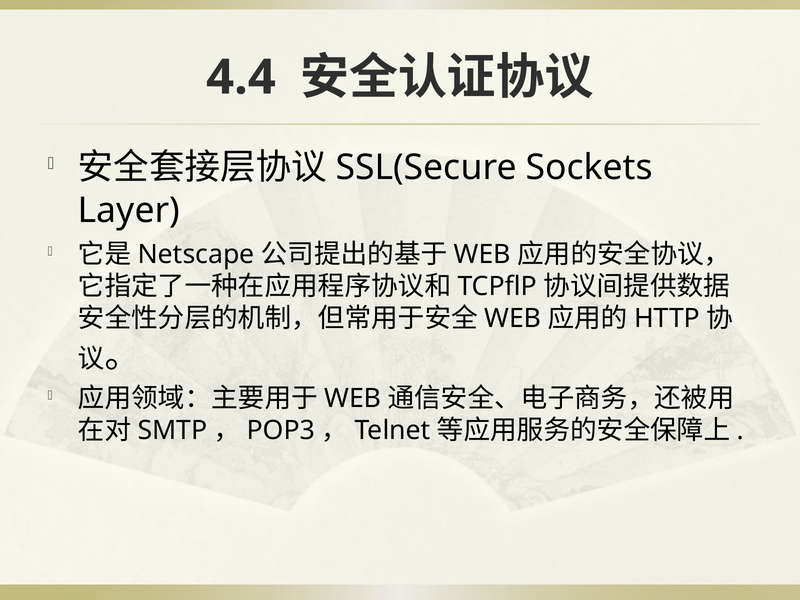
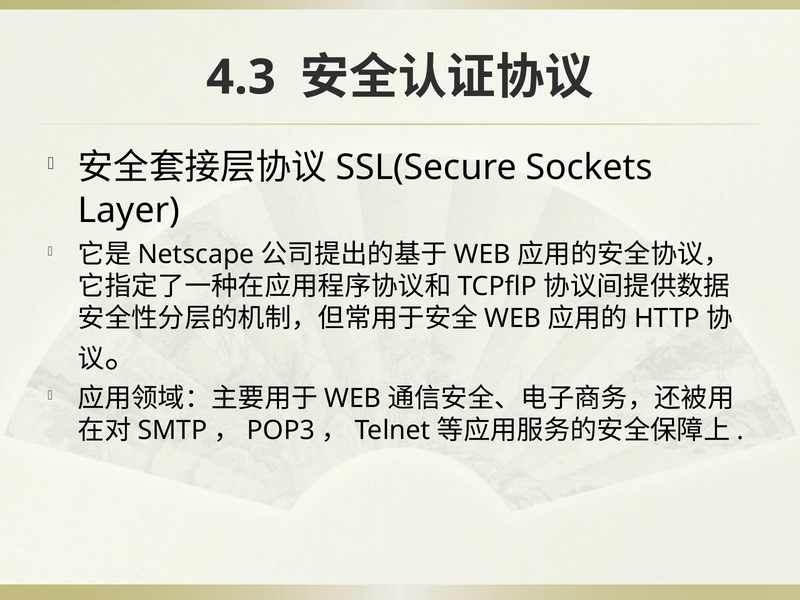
4.4: 4.4 -> 4.3 (241, 77)
